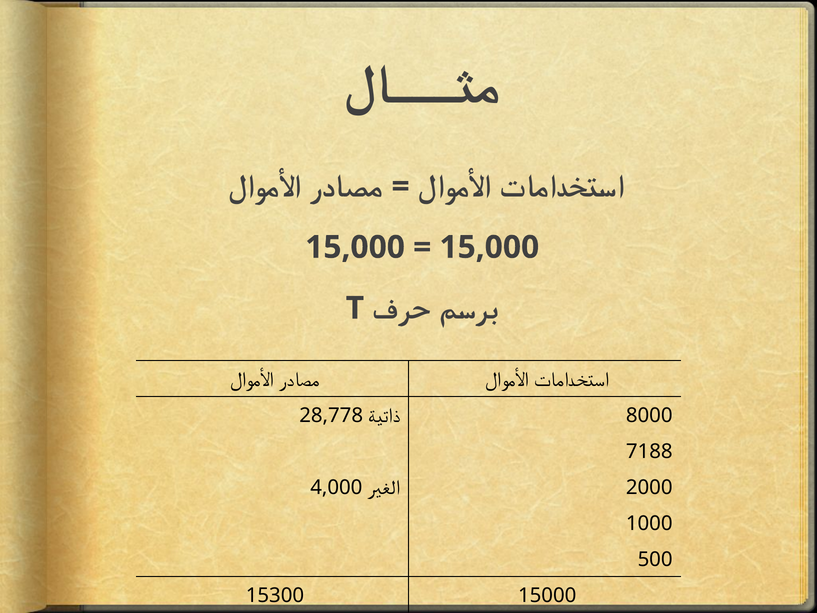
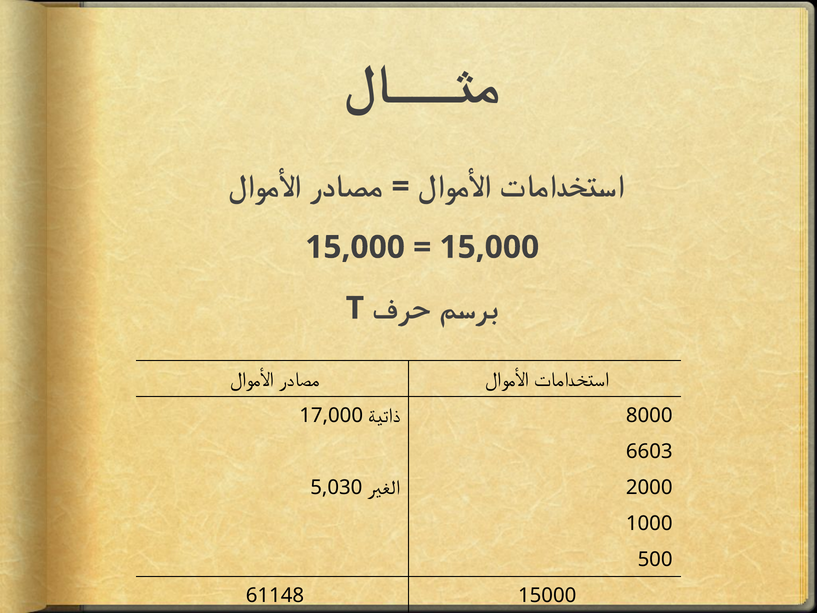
28,778: 28,778 -> 17,000 (331, 416)
7188: 7188 -> 6603 (649, 452)
4,000: 4,000 -> 5,030 (336, 488)
15300: 15300 -> 61148 (275, 595)
